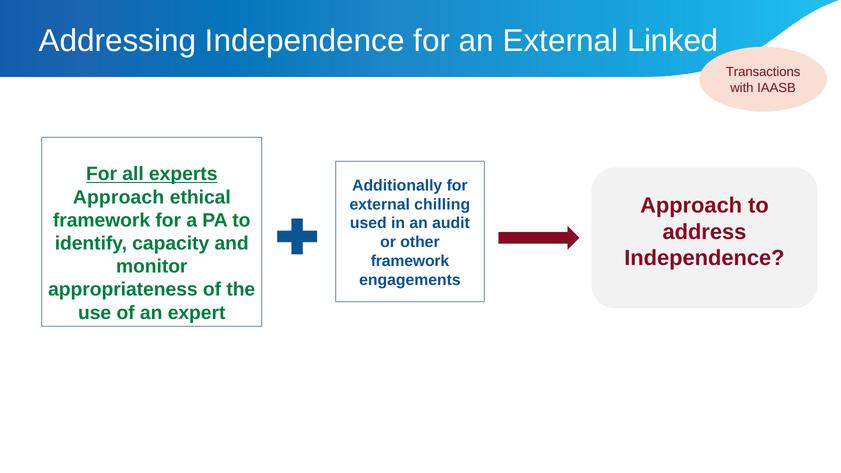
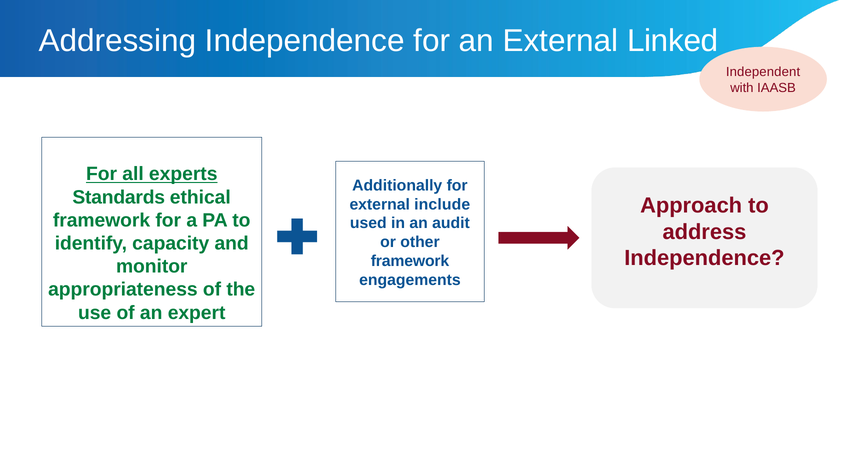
Transactions: Transactions -> Independent (763, 72)
Approach: Approach -> Standards (119, 197)
chilling: chilling -> include (442, 204)
